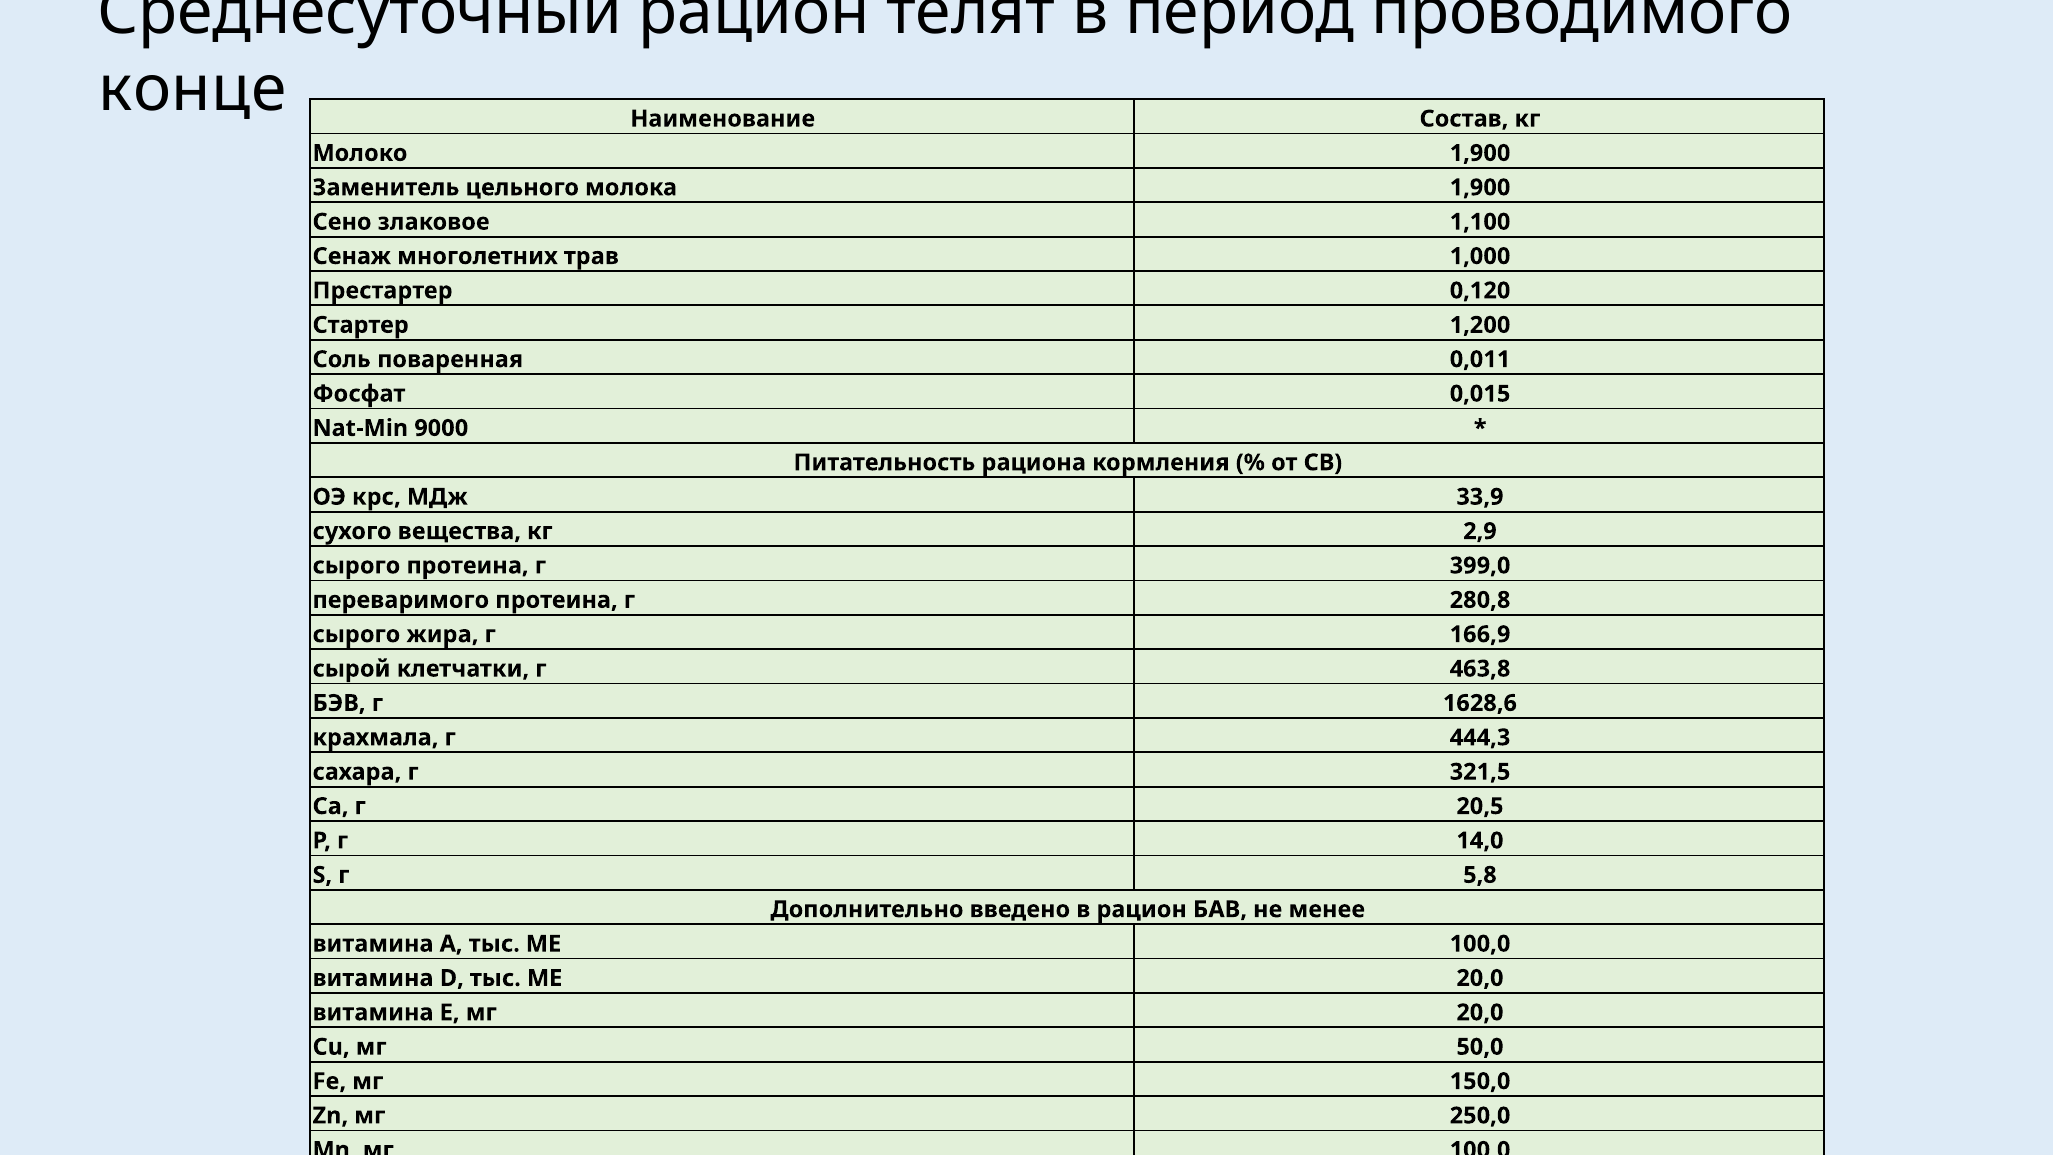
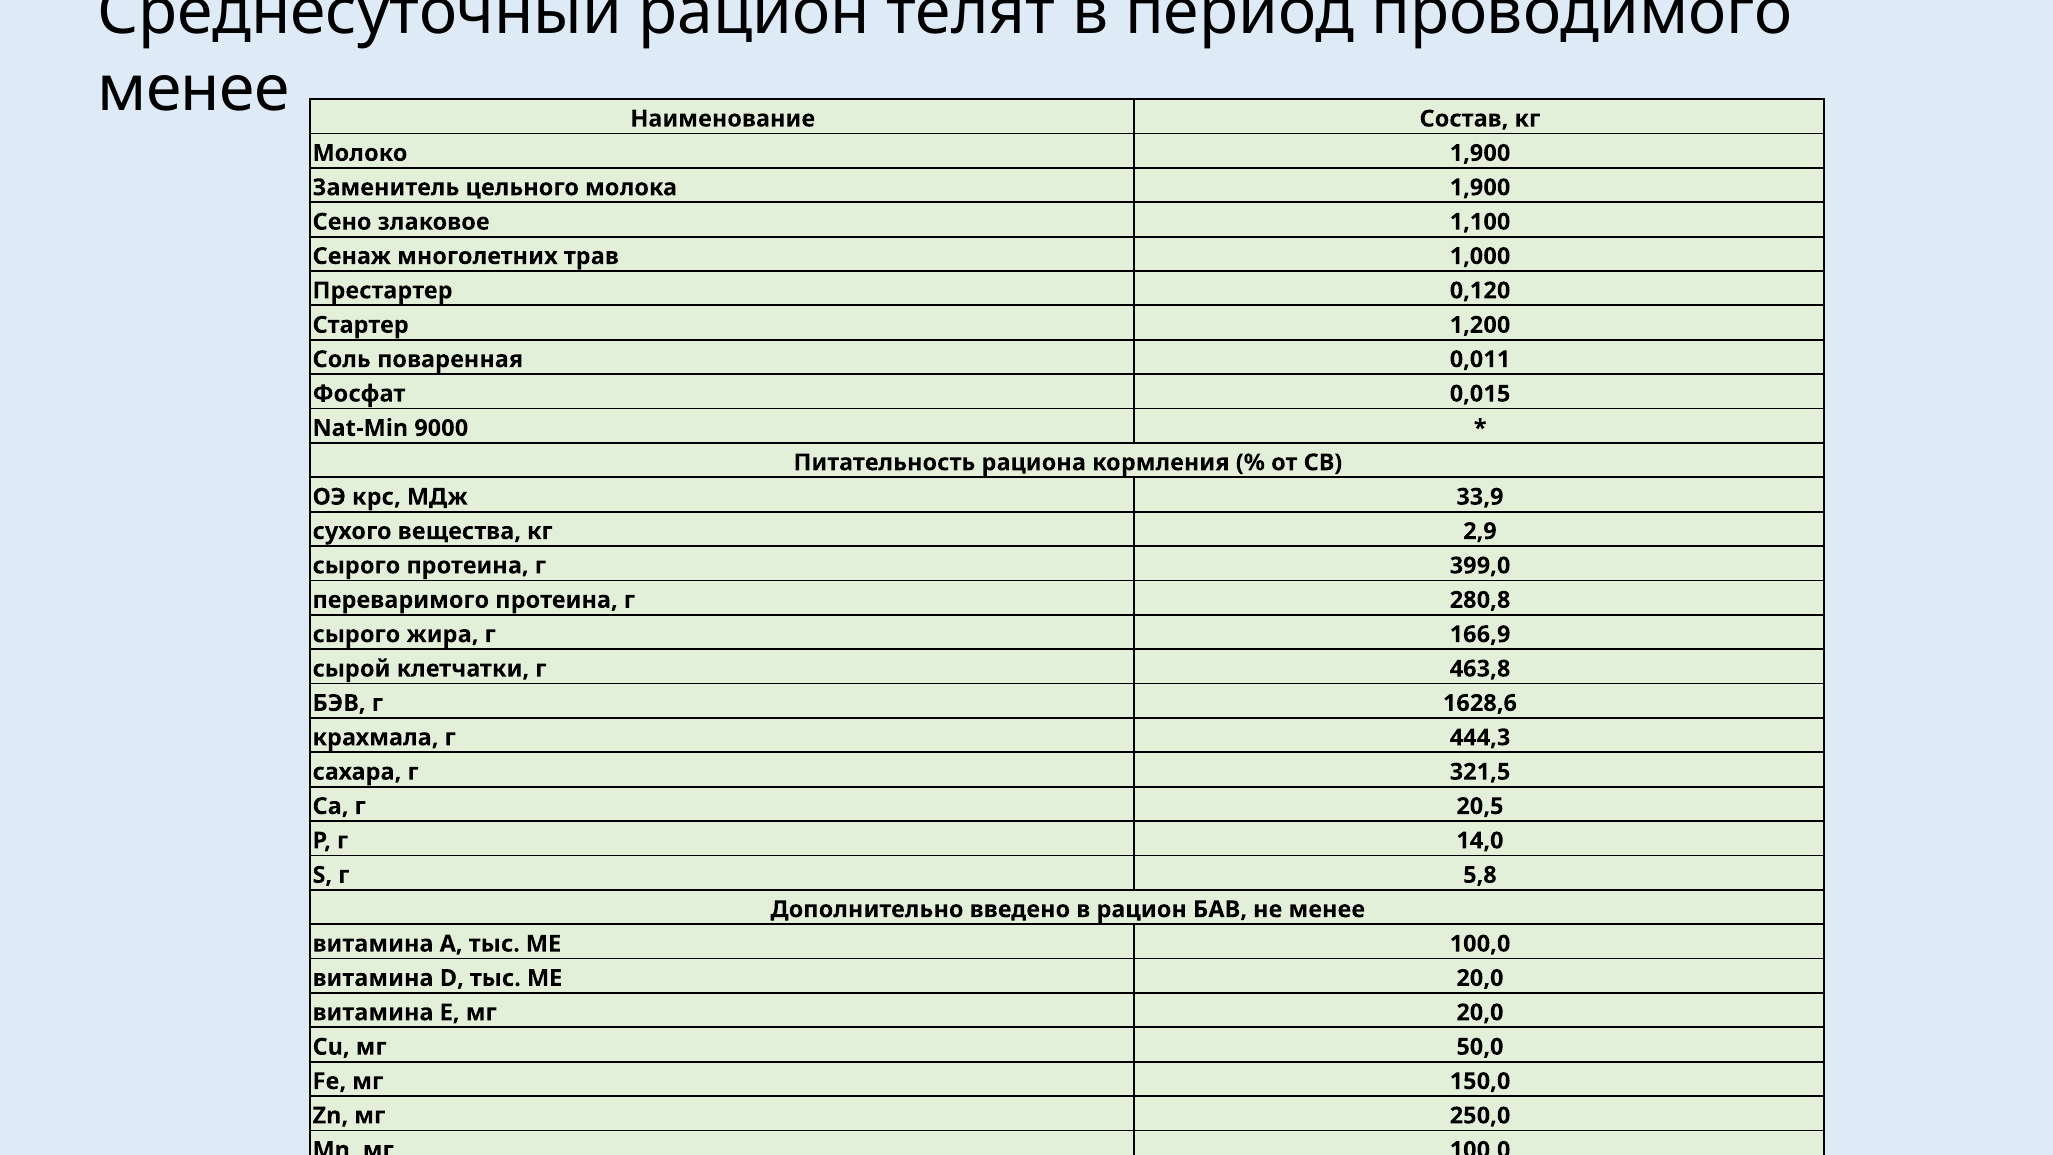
конце: конце -> менее (193, 90)
